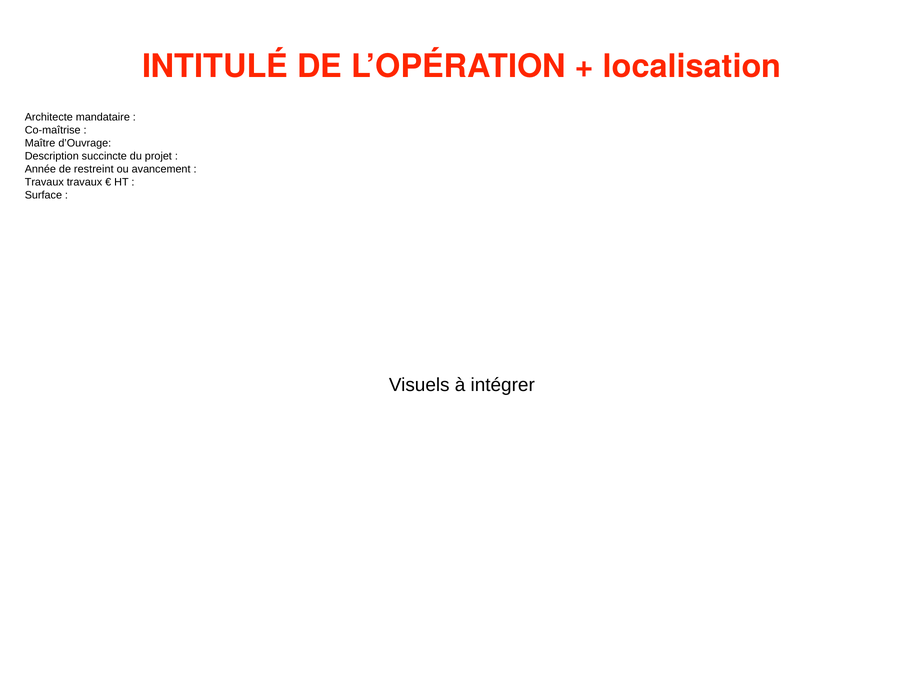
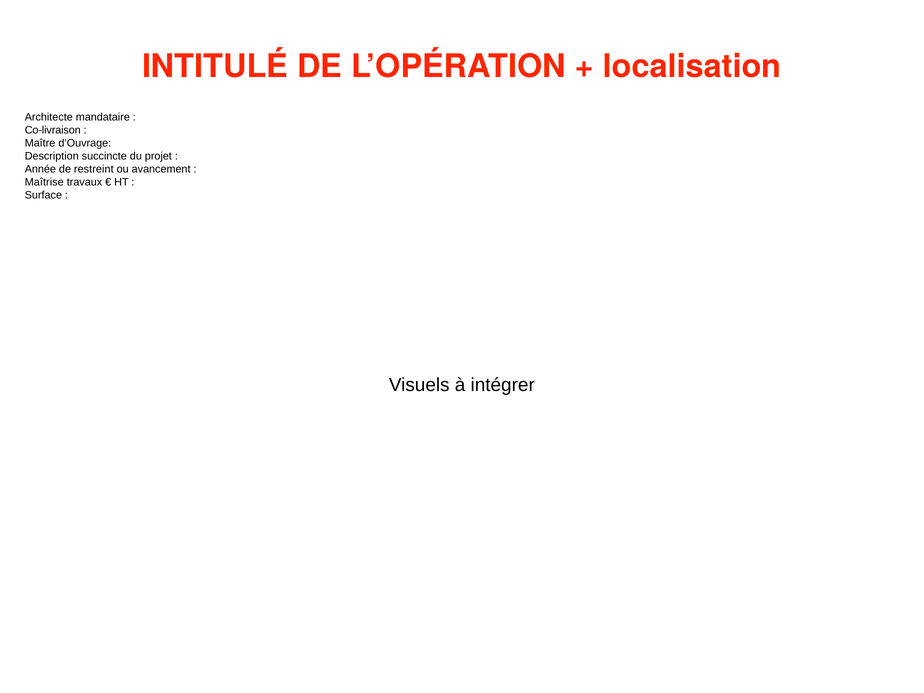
Co-maîtrise: Co-maîtrise -> Co-livraison (53, 130)
Travaux: Travaux -> Maîtrise (44, 182)
